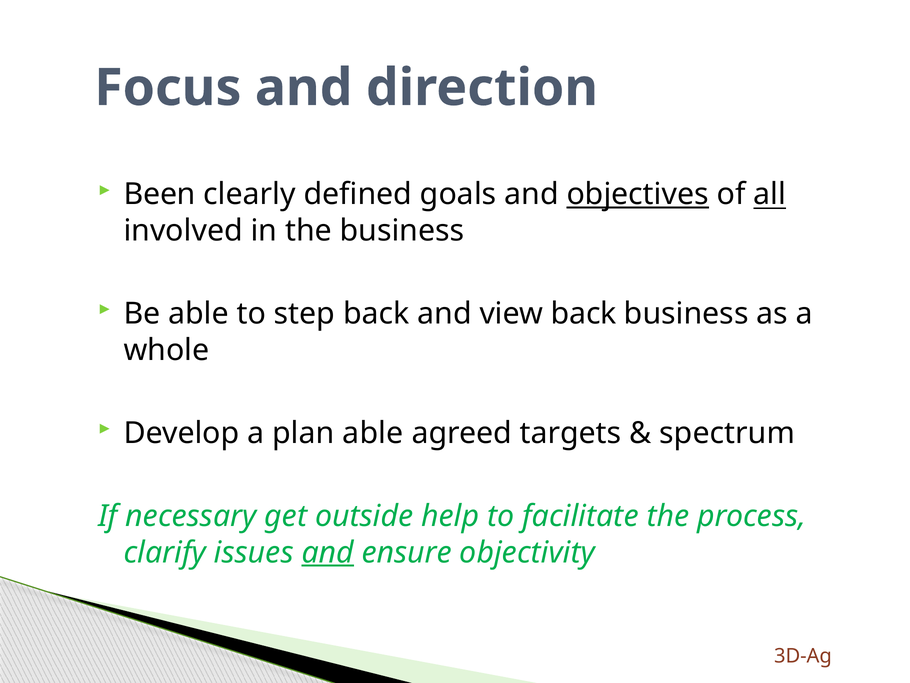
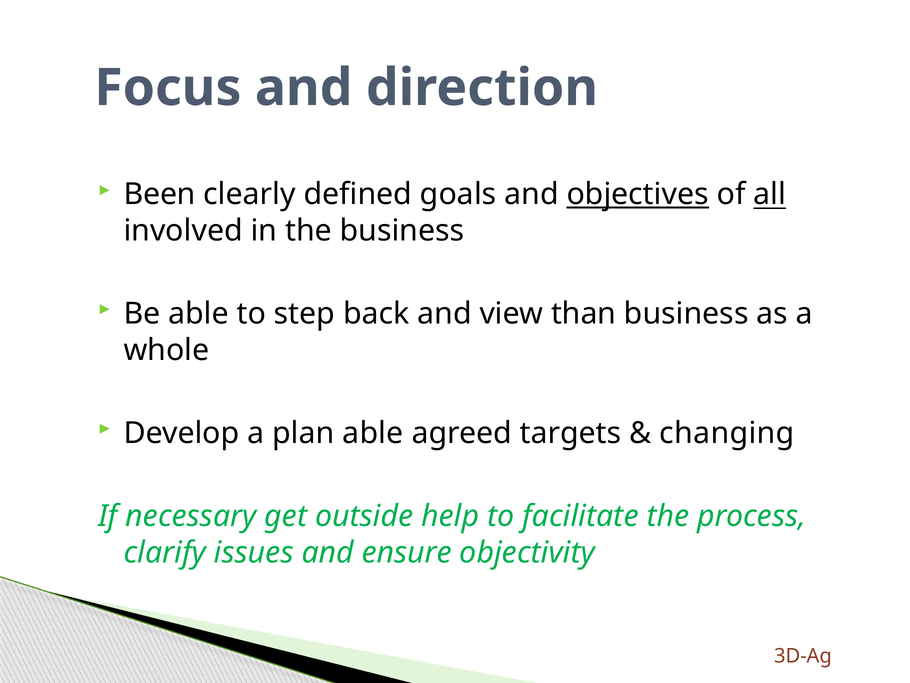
view back: back -> than (584, 314)
spectrum: spectrum -> changing (727, 433)
and underline: present -> none (328, 552)
